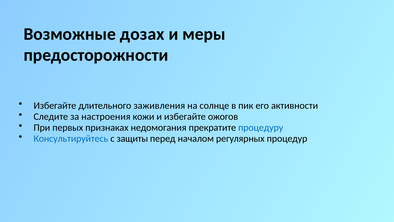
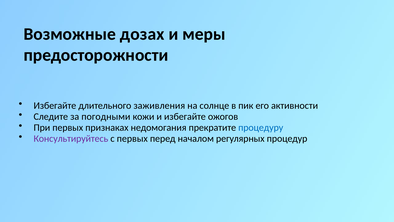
настроения: настроения -> погодными (106, 116)
Консультируйтесь colour: blue -> purple (71, 138)
с защиты: защиты -> первых (132, 138)
